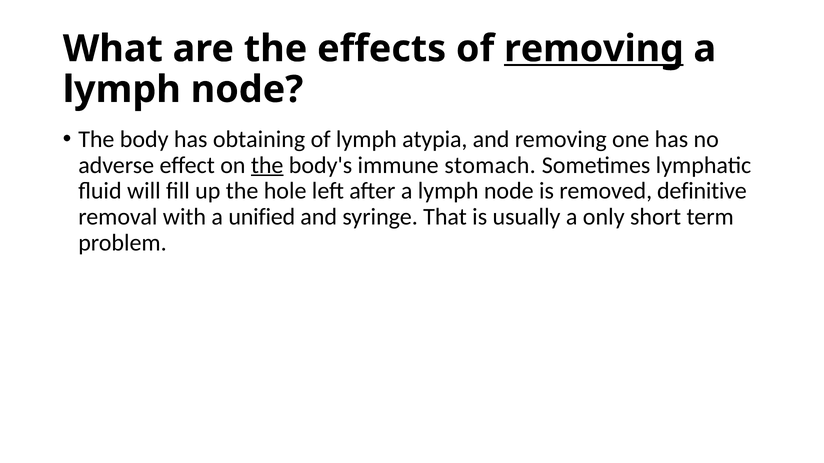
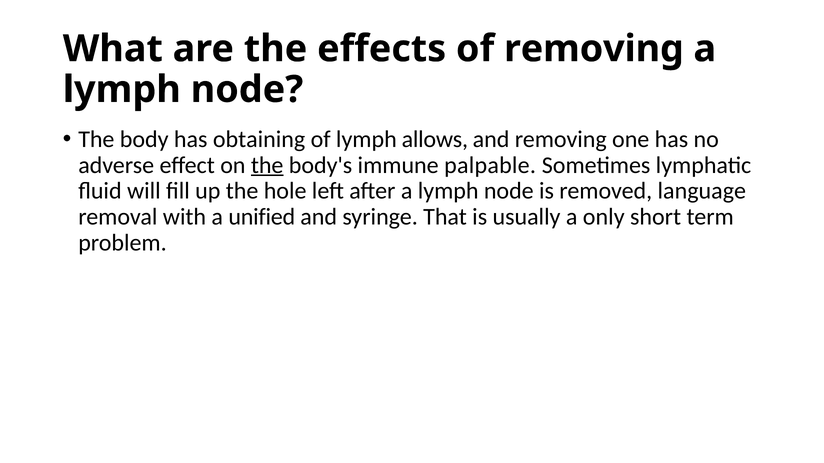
removing underline: present -> none (594, 49)
atypia: atypia -> allows (435, 139)
stomach: stomach -> palpable (490, 165)
definitive: definitive -> language (702, 191)
